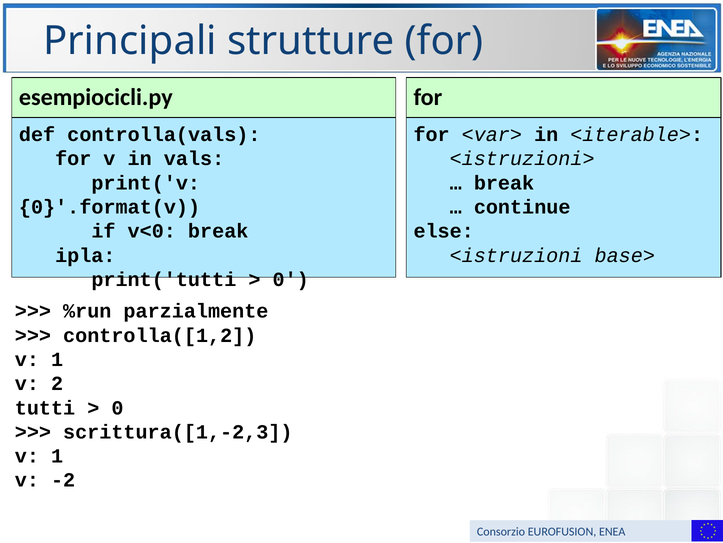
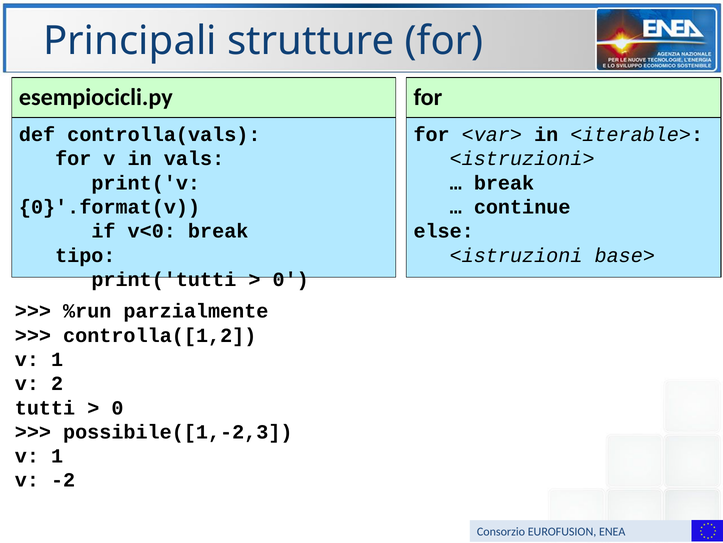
ipla: ipla -> tipo (85, 255)
scrittura([1,-2,3: scrittura([1,-2,3 -> possibile([1,-2,3 (178, 431)
